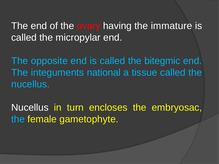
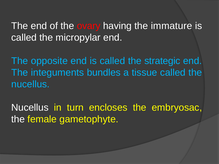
bitegmic: bitegmic -> strategic (162, 61)
national: national -> bundles (104, 73)
the colour: light blue -> white (18, 119)
